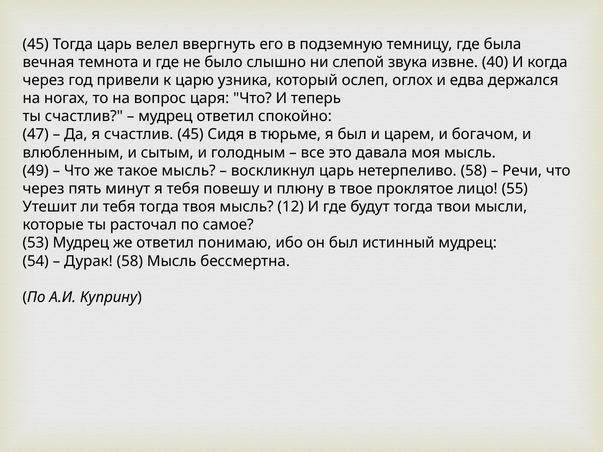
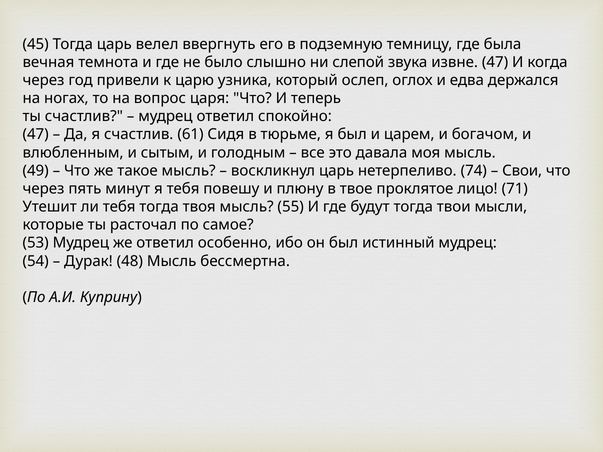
извне 40: 40 -> 47 (495, 62)
счастлив 45: 45 -> 61 (190, 135)
нетерпеливо 58: 58 -> 74 (474, 171)
Речи: Речи -> Свои (522, 171)
55: 55 -> 71 (515, 189)
12: 12 -> 55 (291, 207)
понимаю: понимаю -> особенно (235, 243)
Дурак 58: 58 -> 48 (130, 261)
